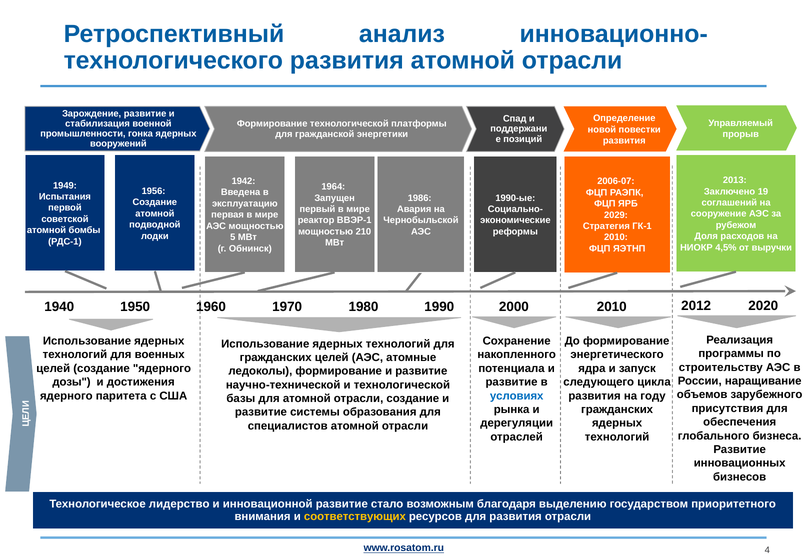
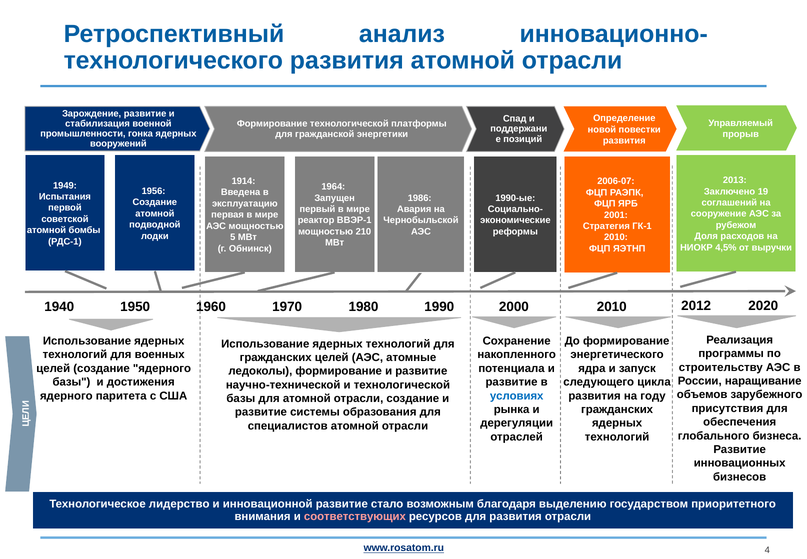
1942: 1942 -> 1914 (244, 181)
2029: 2029 -> 2001 (616, 215)
дозы: дозы -> базы (72, 382)
соответствующих colour: yellow -> pink (355, 516)
